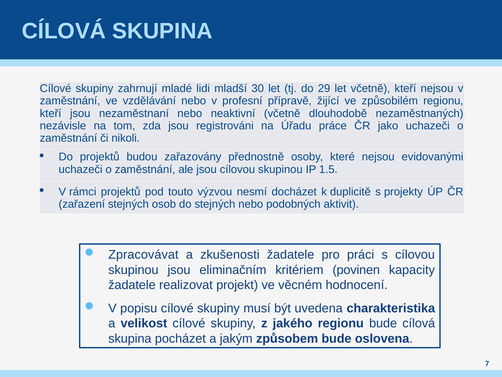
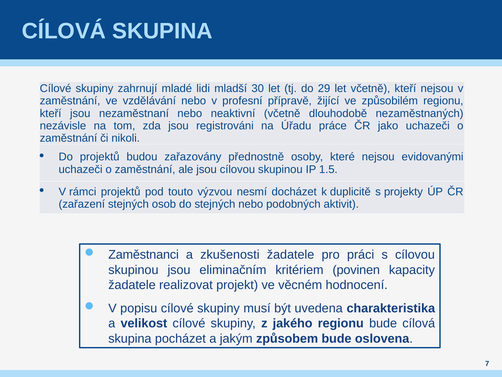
Zpracovávat: Zpracovávat -> Zaměstnanci (144, 254)
